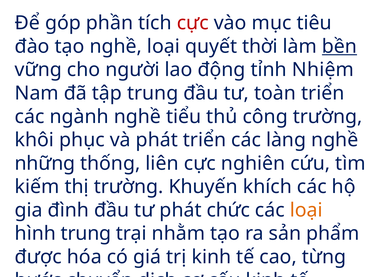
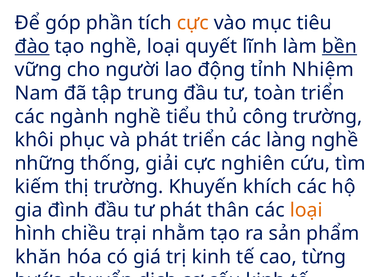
cực colour: red -> orange (193, 23)
đào underline: none -> present (32, 46)
thời: thời -> lĩnh (260, 46)
liên: liên -> giải (162, 164)
chức: chức -> thân (228, 211)
hình trung: trung -> chiều (86, 234)
được: được -> khăn (38, 257)
